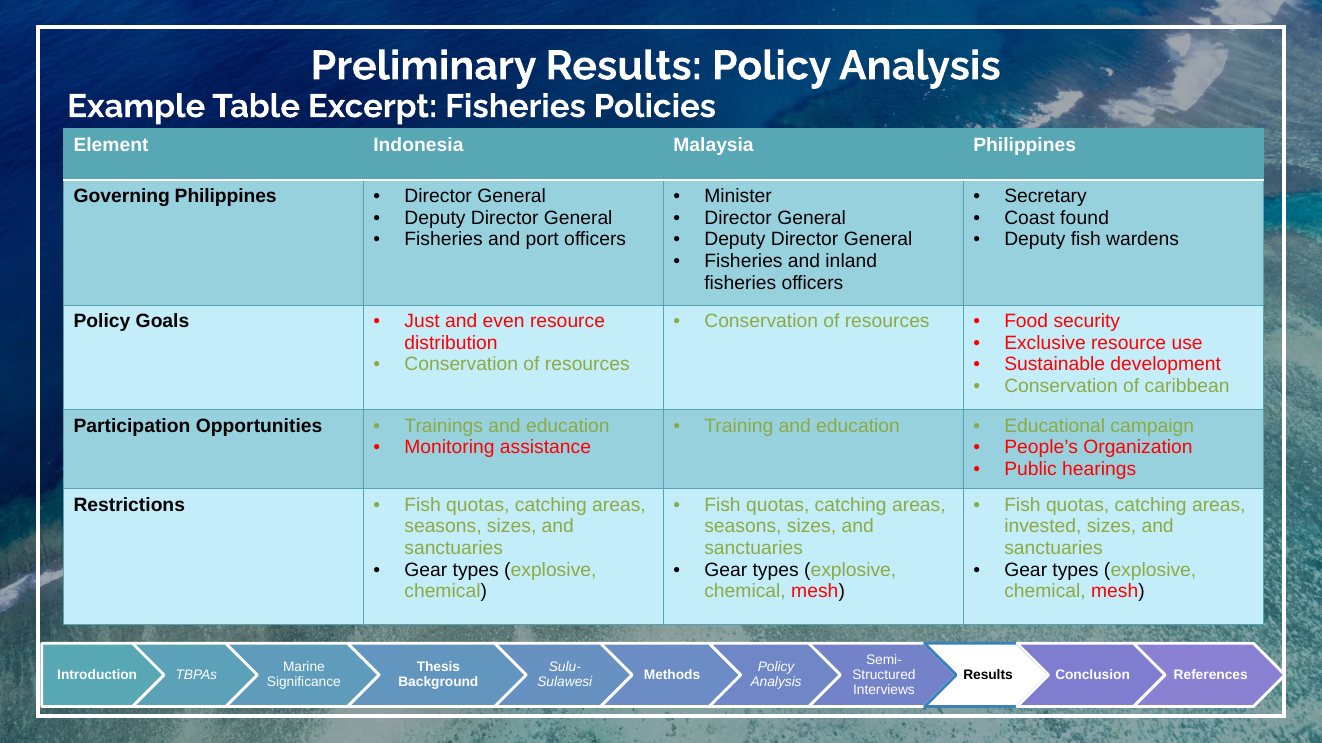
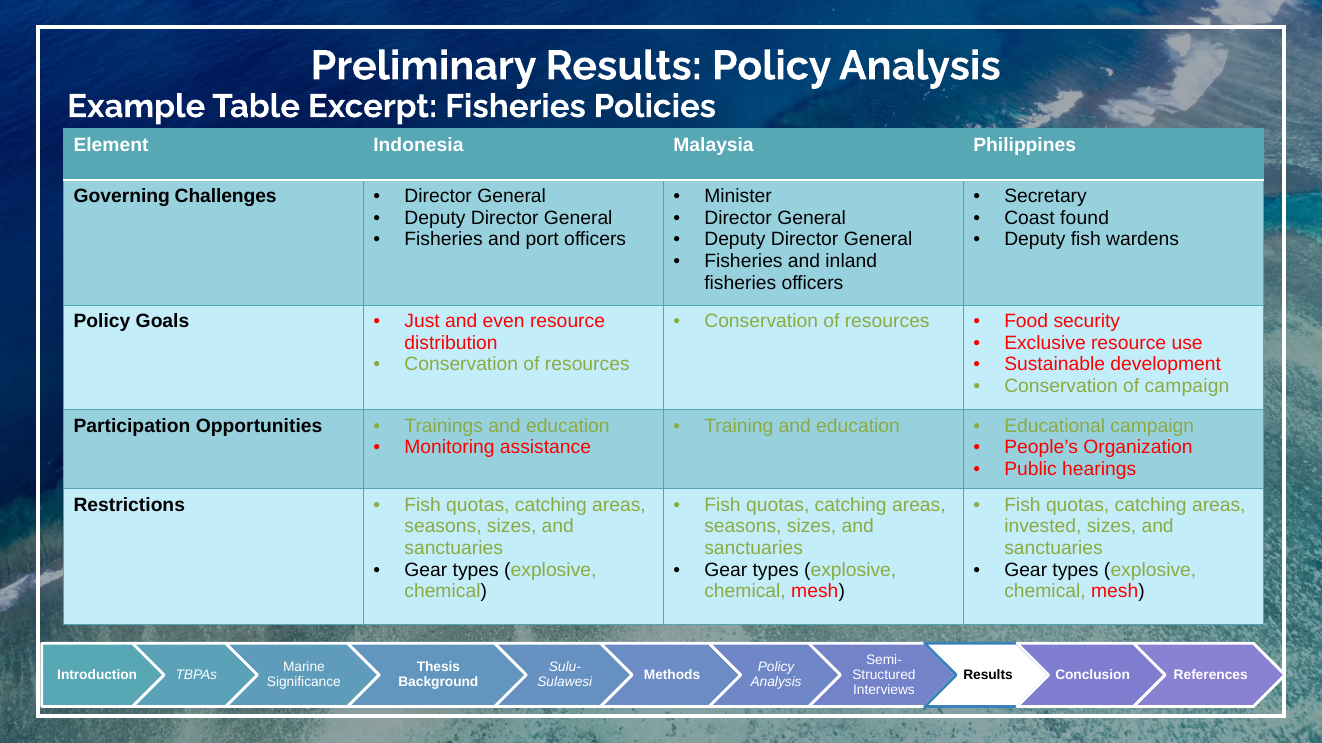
Governing Philippines: Philippines -> Challenges (226, 196)
of caribbean: caribbean -> campaign (1187, 386)
